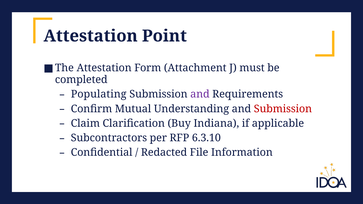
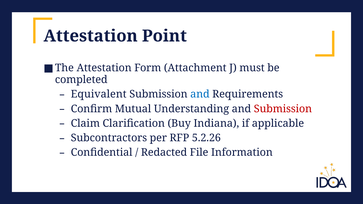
Populating: Populating -> Equivalent (99, 94)
and colour: purple -> blue (200, 94)
6.3.10: 6.3.10 -> 5.2.26 (206, 138)
